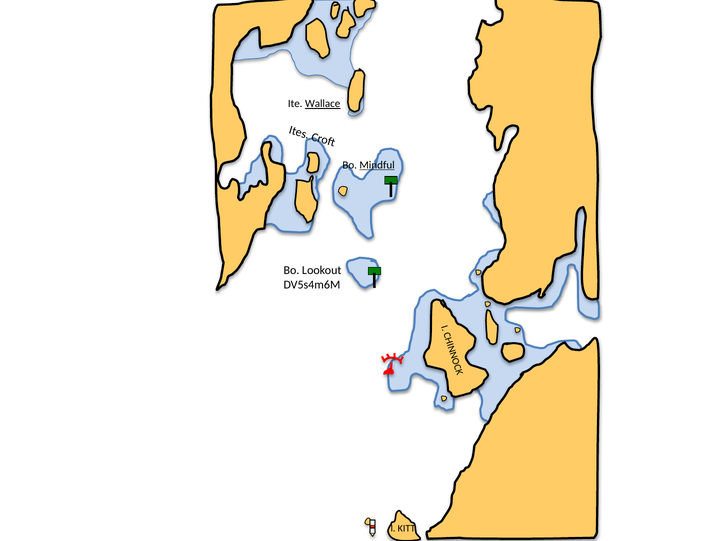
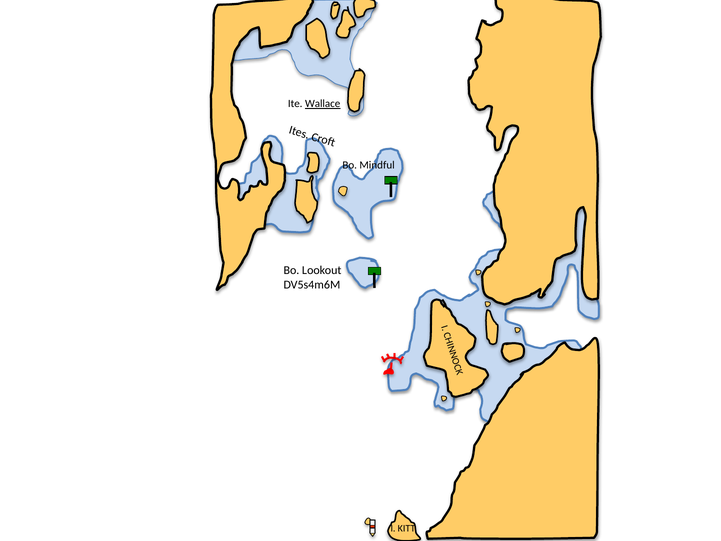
Mindful underline: present -> none (377, 165)
